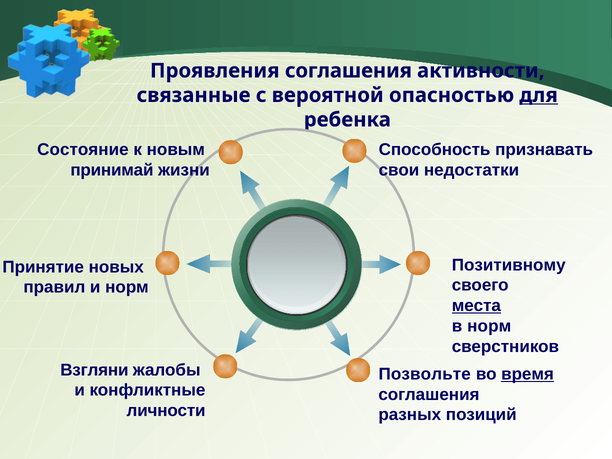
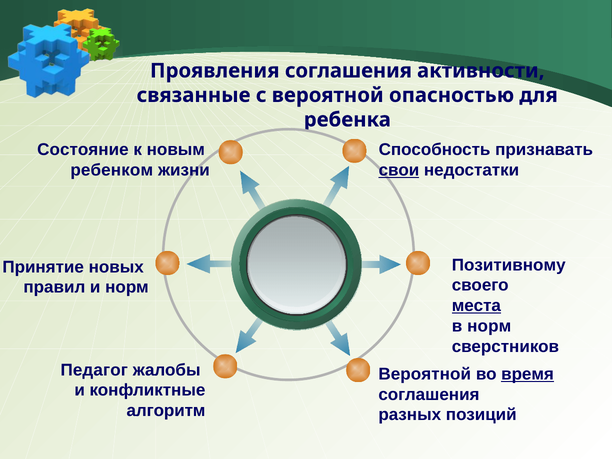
для underline: present -> none (539, 95)
принимай: принимай -> ребенком (112, 170)
свои underline: none -> present (399, 170)
Взгляни: Взгляни -> Педагог (94, 370)
Позвольте: Позвольте -> Вероятной (425, 374)
личности: личности -> алгоритм (166, 411)
